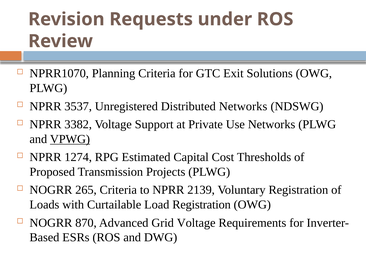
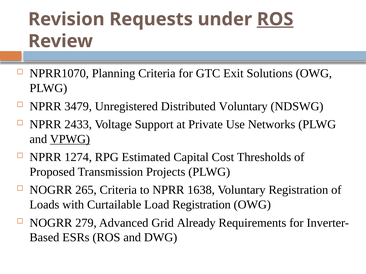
ROS underline: none -> present (275, 19)
3537: 3537 -> 3479 (78, 106)
Distributed Networks: Networks -> Voluntary (243, 106)
3382: 3382 -> 2433 (78, 125)
2139: 2139 -> 1638 (201, 190)
870: 870 -> 279 (86, 223)
Grid Voltage: Voltage -> Already (196, 223)
